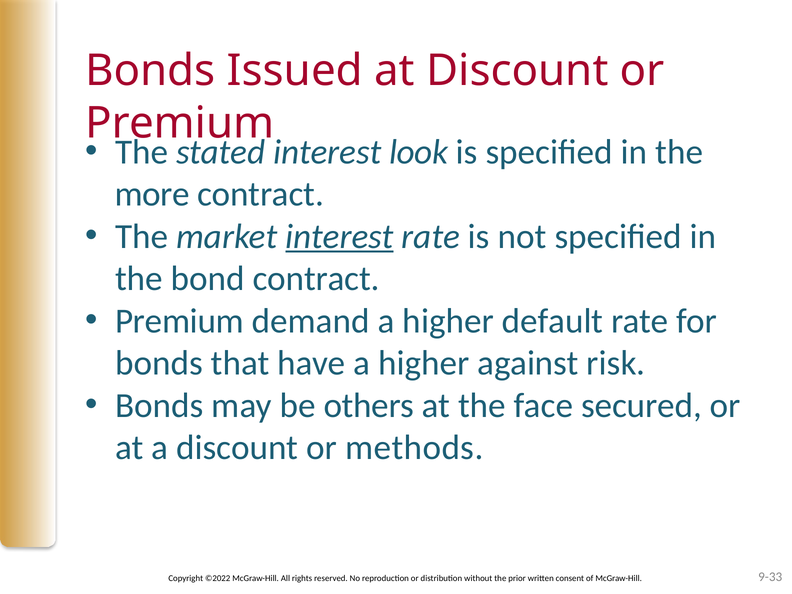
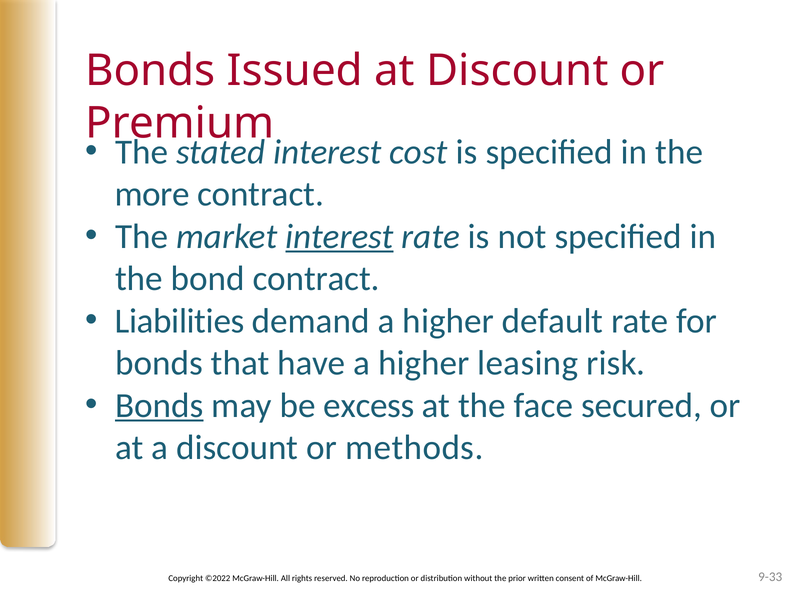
look: look -> cost (418, 152)
Premium: Premium -> Liabilities (180, 321)
against: against -> leasing (528, 363)
Bonds underline: none -> present (159, 406)
others: others -> excess (369, 406)
